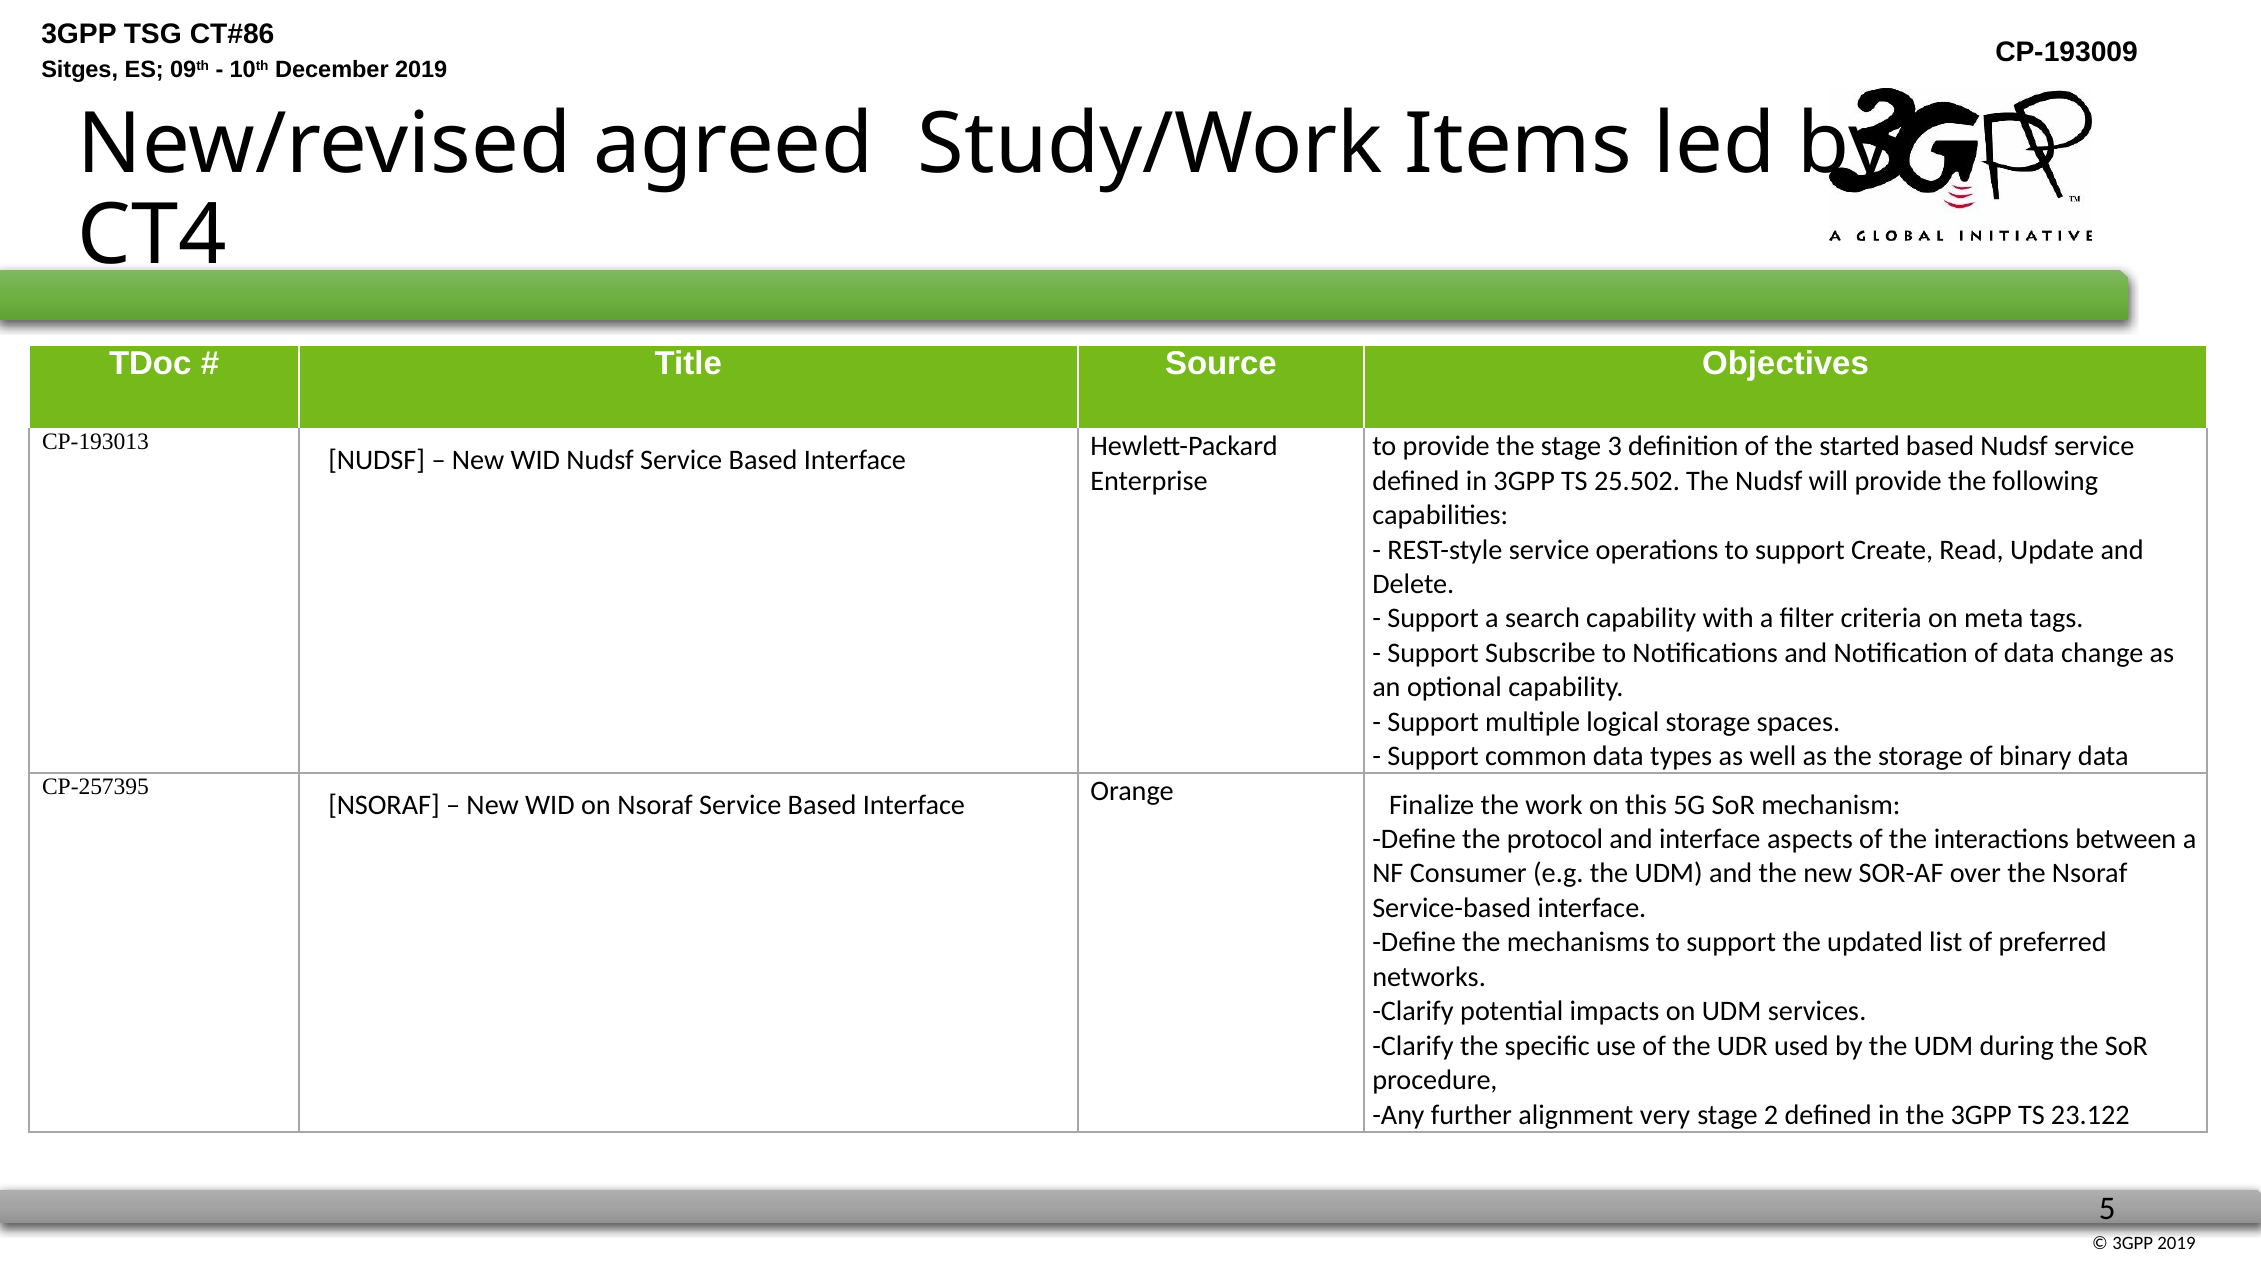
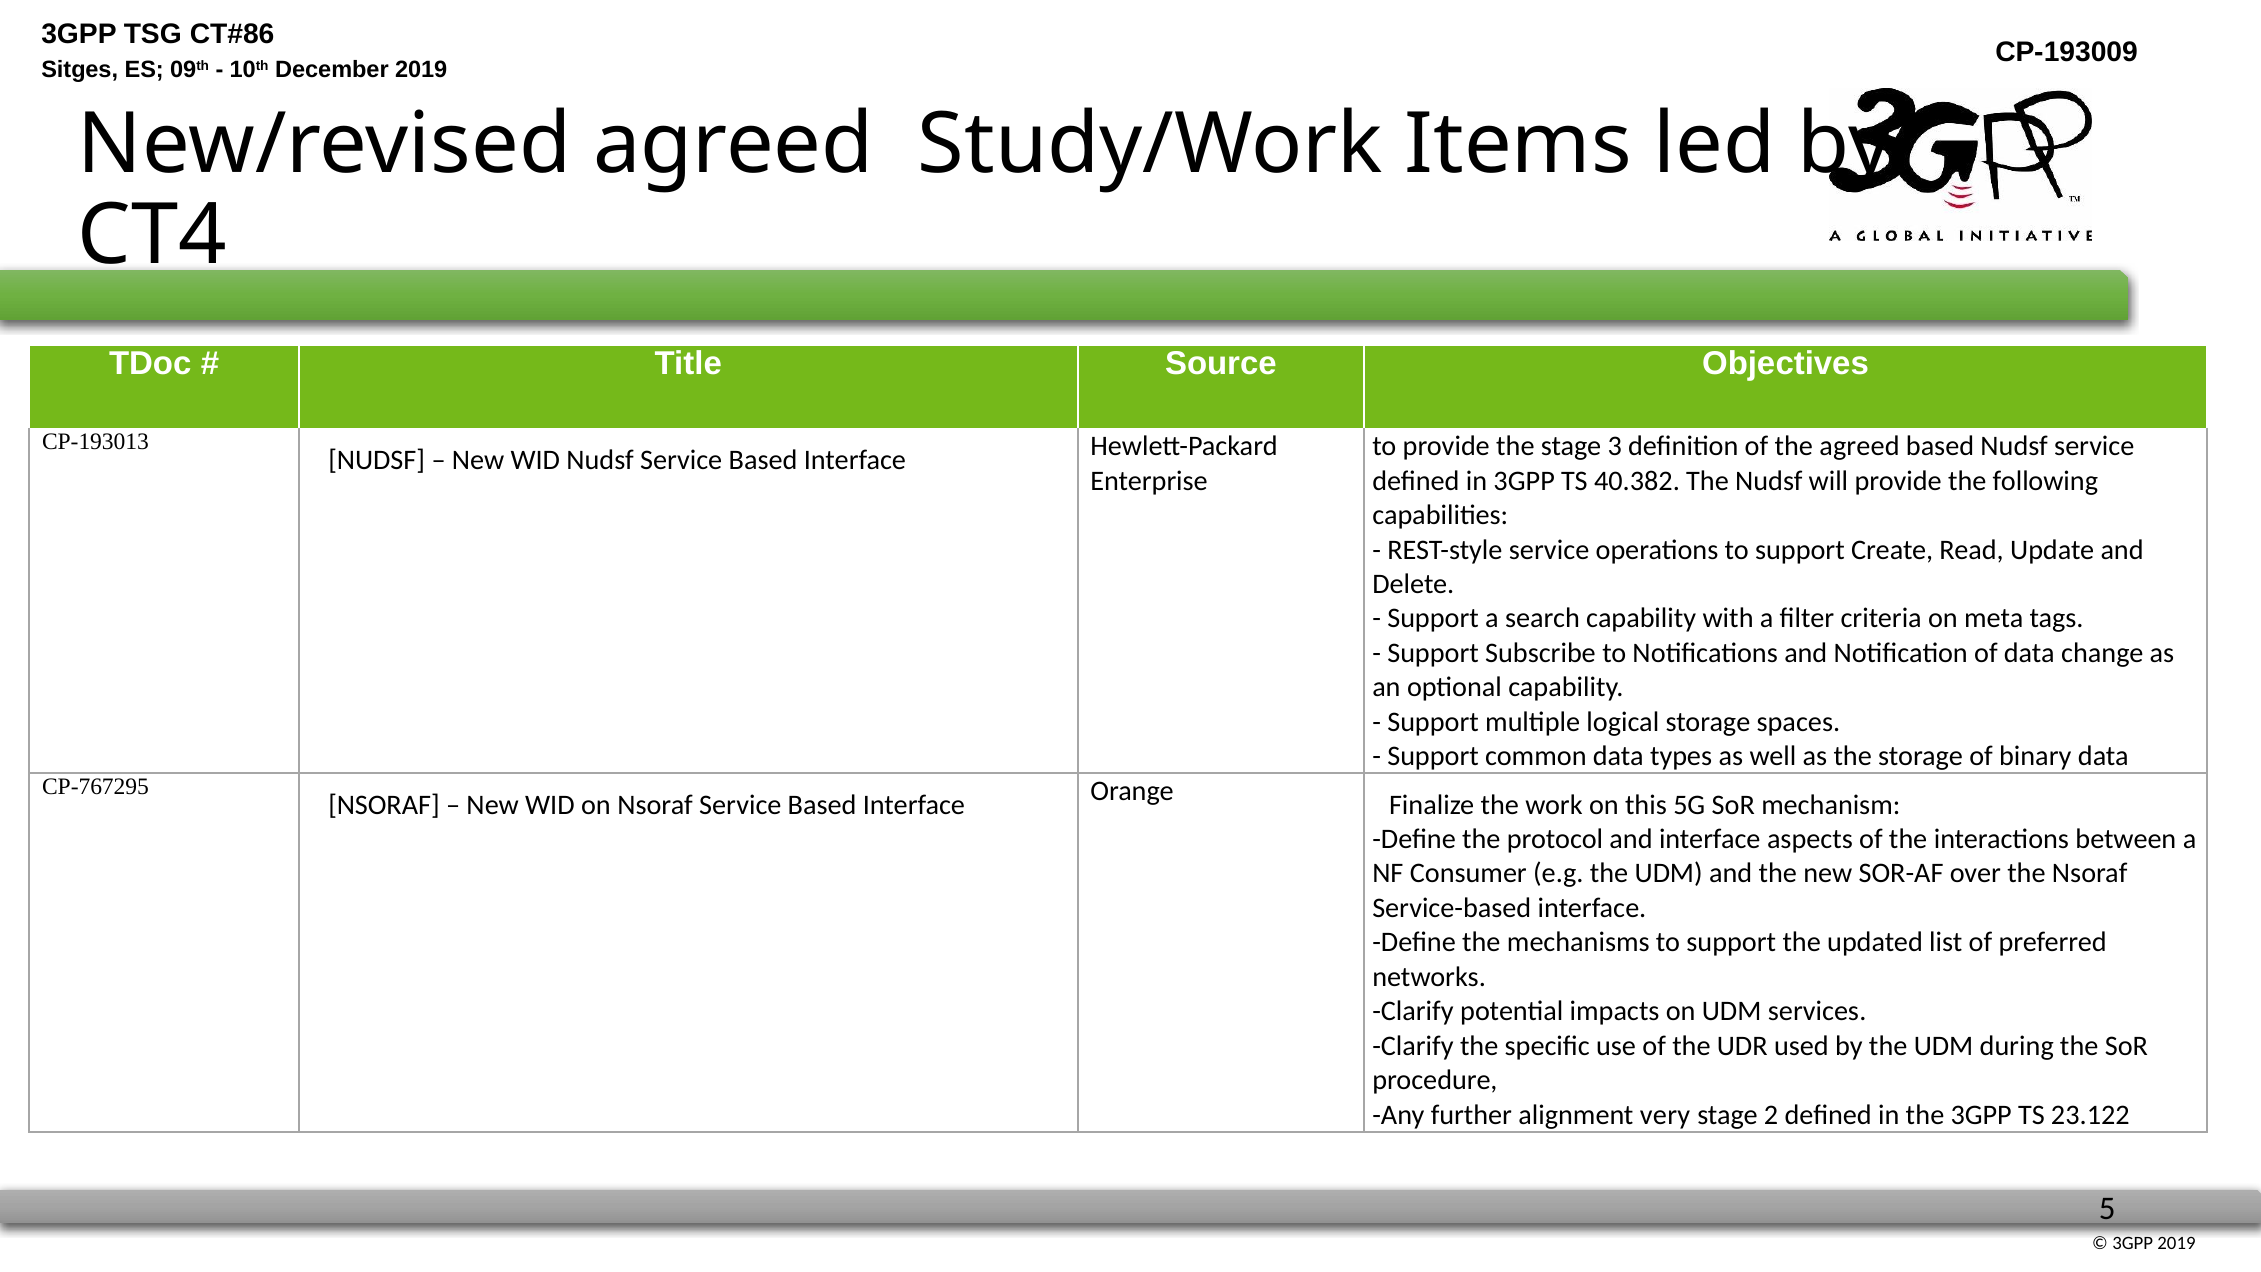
the started: started -> agreed (1860, 446)
25.502: 25.502 -> 40.382 (1637, 481)
CP-257395: CP-257395 -> CP-767295 (96, 786)
